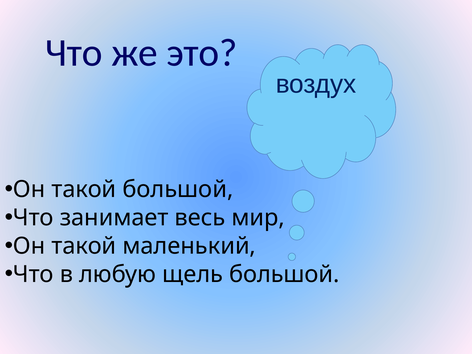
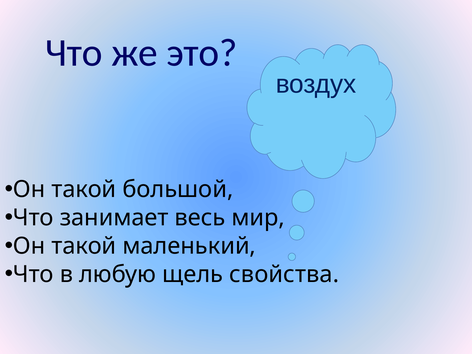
щель большой: большой -> свойства (284, 274)
